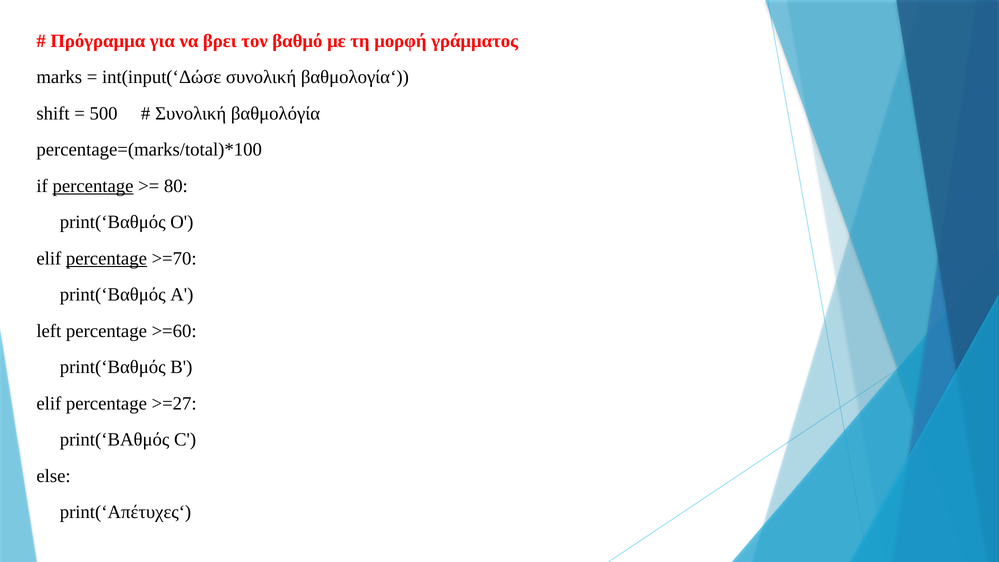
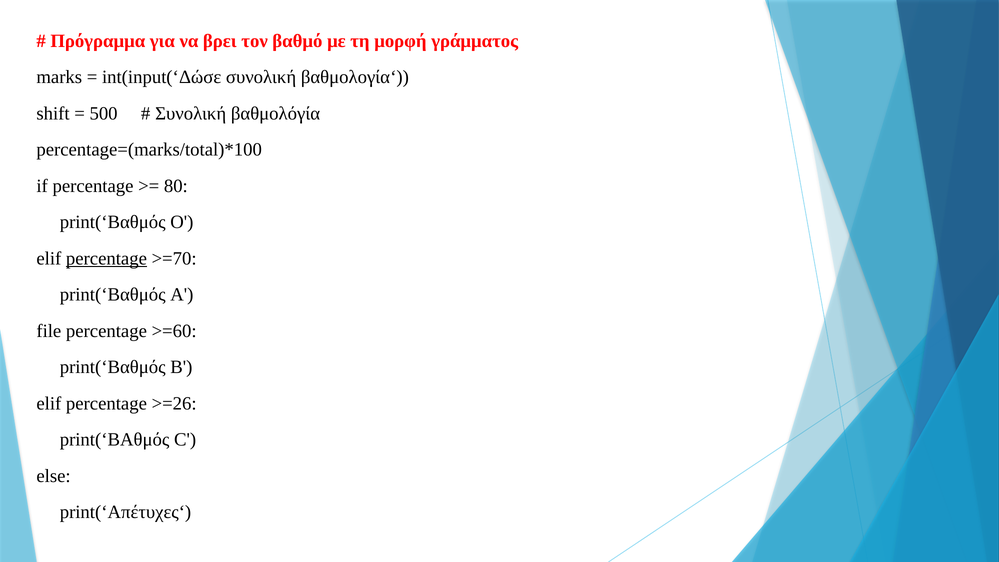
percentage underline: present -> none (93, 186)
left: left -> file (49, 331)
>=27: >=27 -> >=26 (174, 403)
